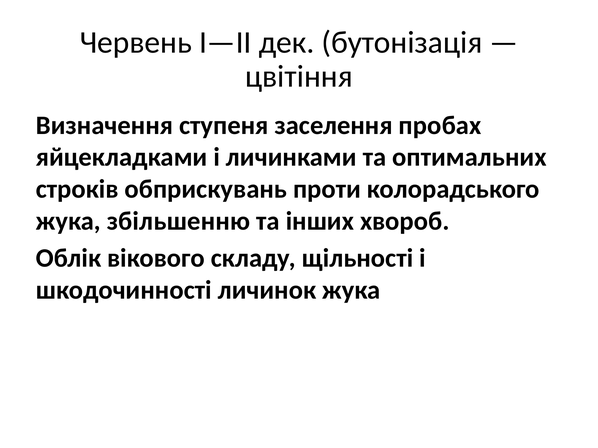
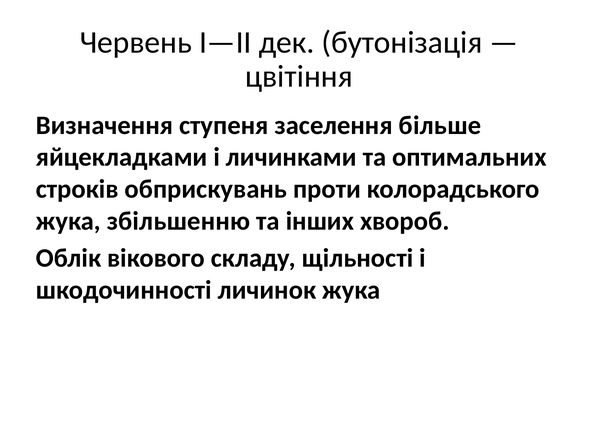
пробах: пробах -> більше (440, 125)
